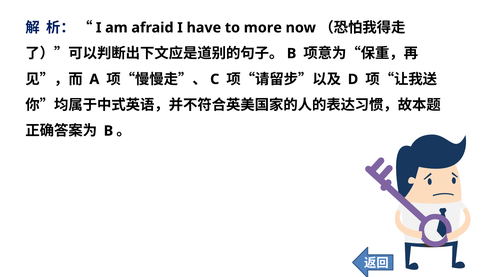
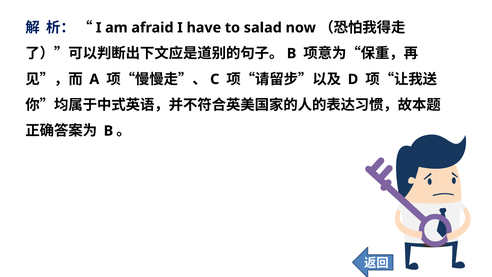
more: more -> salad (263, 28)
